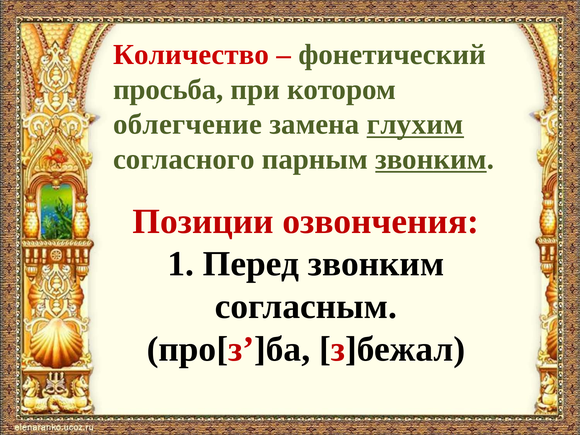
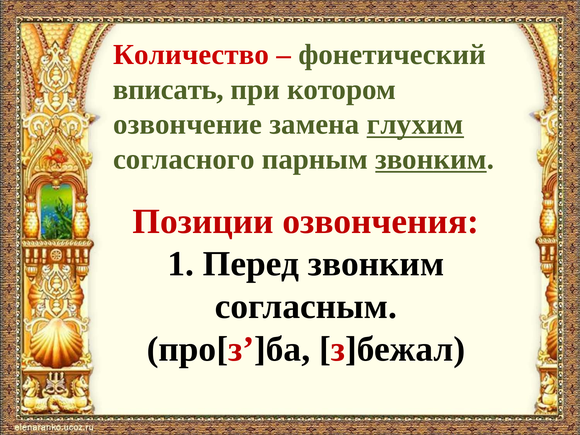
просьба: просьба -> вписать (168, 90)
облегчение: облегчение -> озвончение (188, 124)
